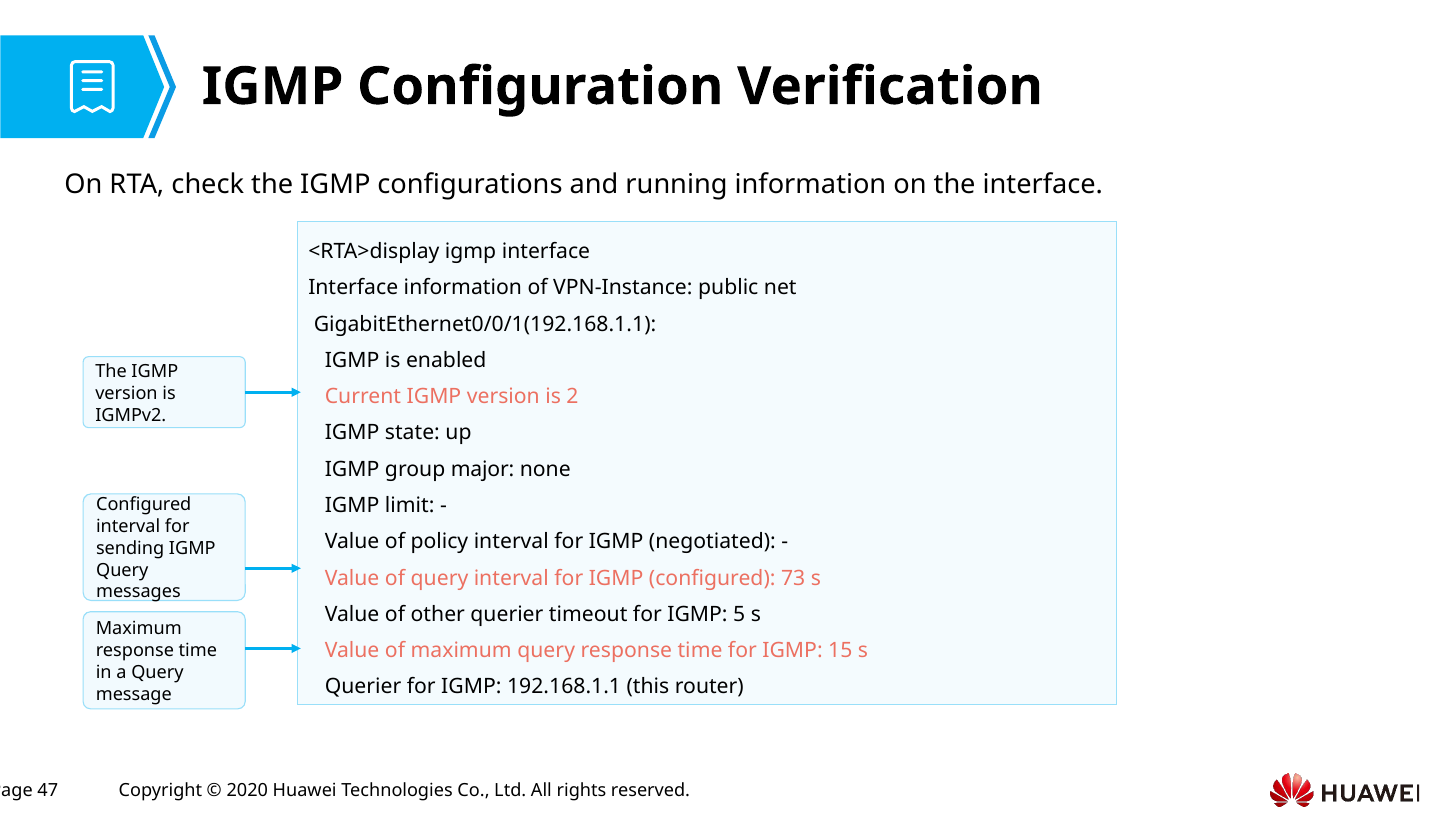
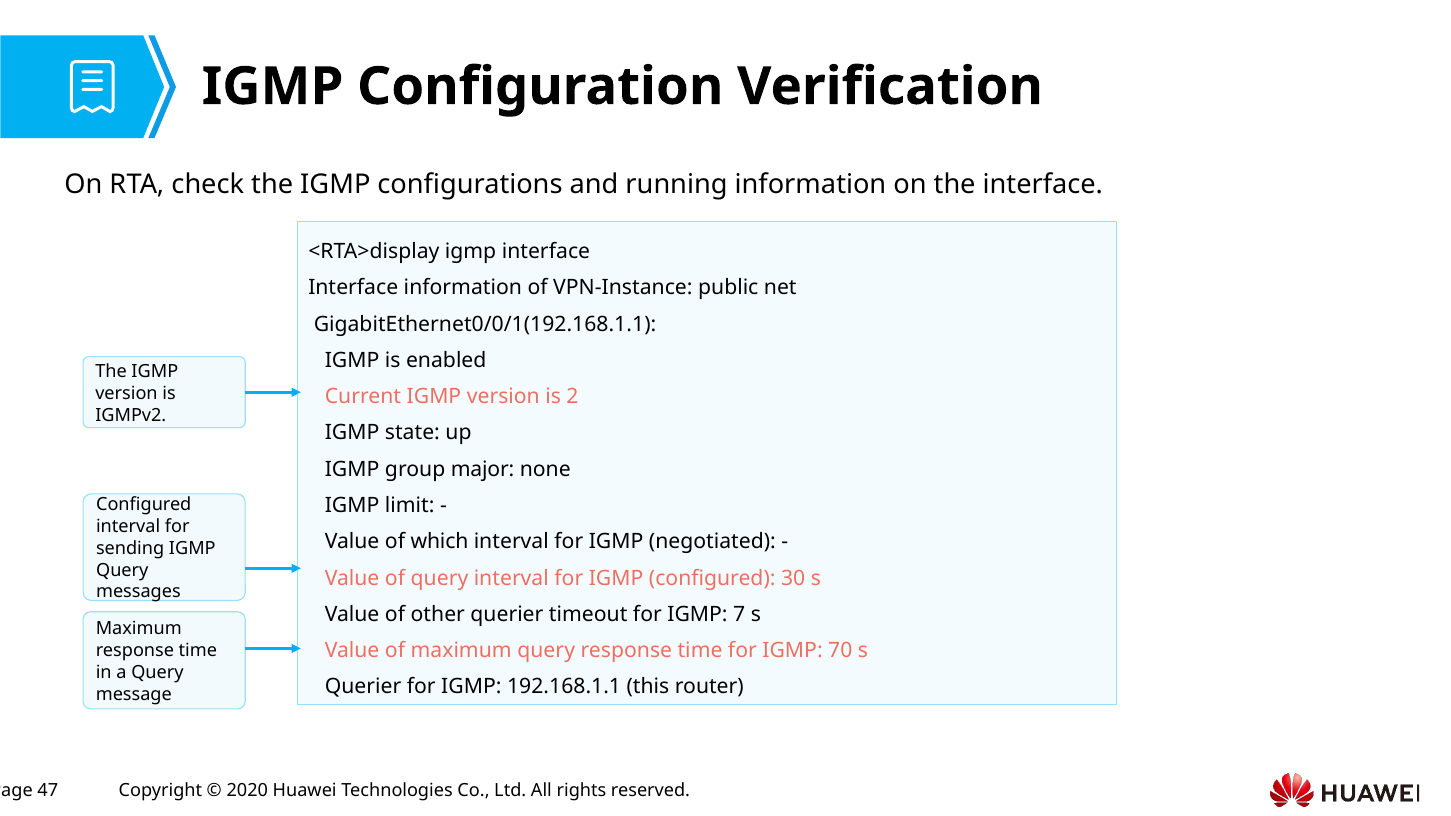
policy: policy -> which (439, 542)
73: 73 -> 30 (793, 578)
5: 5 -> 7 (739, 615)
15: 15 -> 70 (840, 651)
